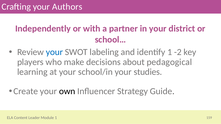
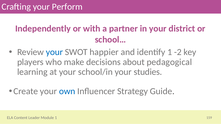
Authors: Authors -> Perform (67, 7)
labeling: labeling -> happier (104, 52)
own colour: black -> blue (67, 92)
